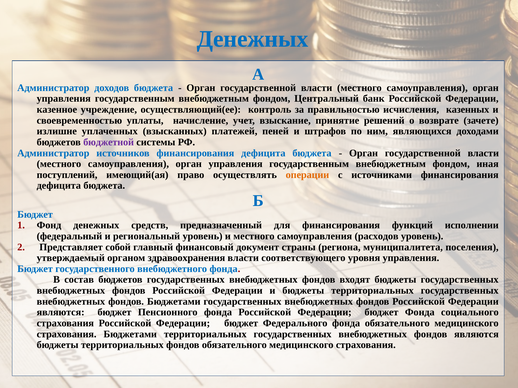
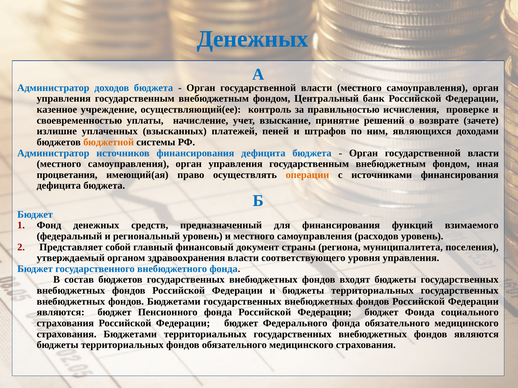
казенных: казенных -> проверке (468, 110)
бюджетной colour: purple -> orange (109, 142)
поступлений: поступлений -> процветания (67, 175)
исполнении: исполнении -> взимаемого (472, 226)
